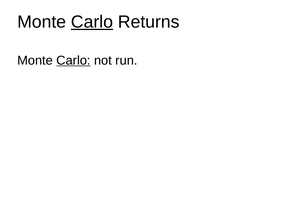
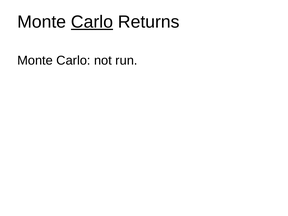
Carlo underline: present -> none (73, 60)
